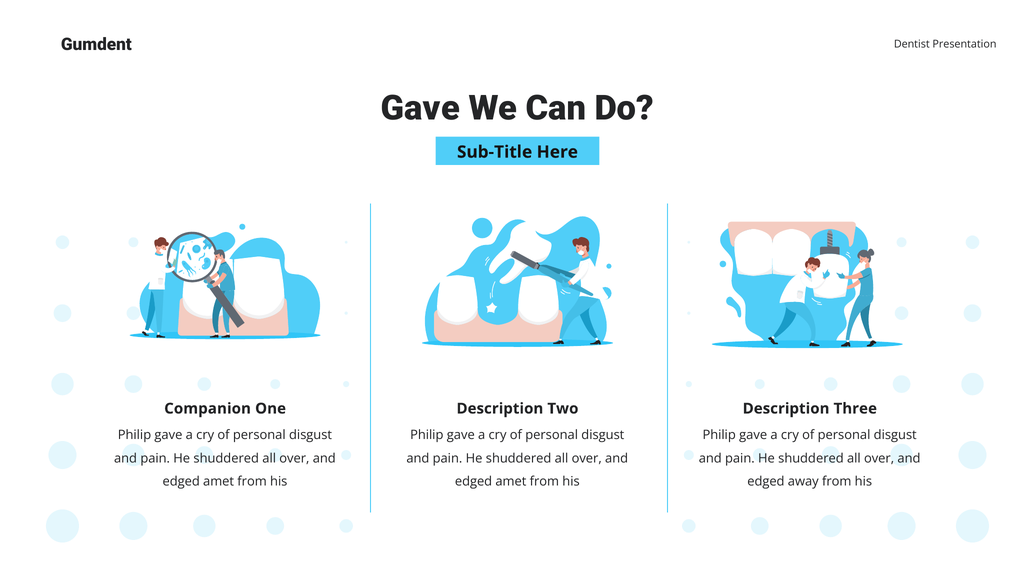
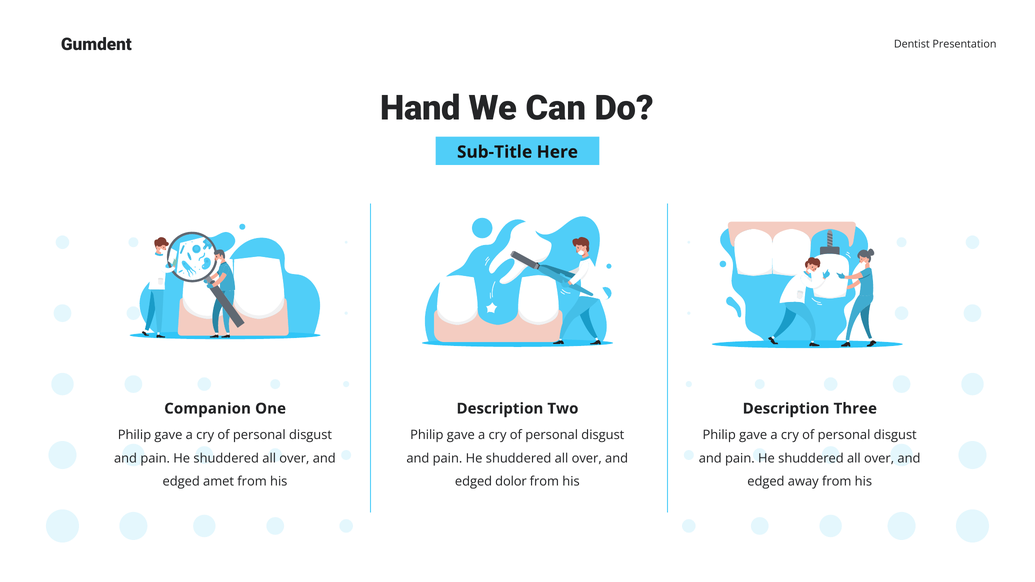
Gave: Gave -> Hand (421, 109)
amet: amet -> dolor (511, 482)
